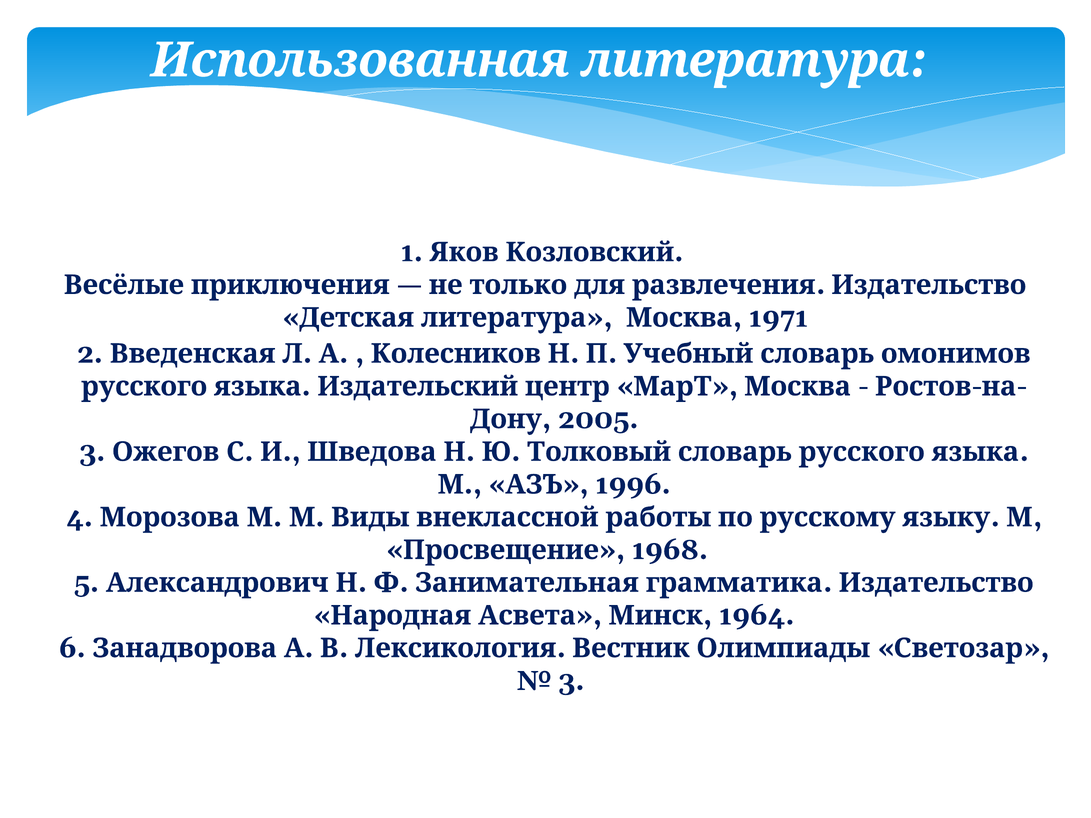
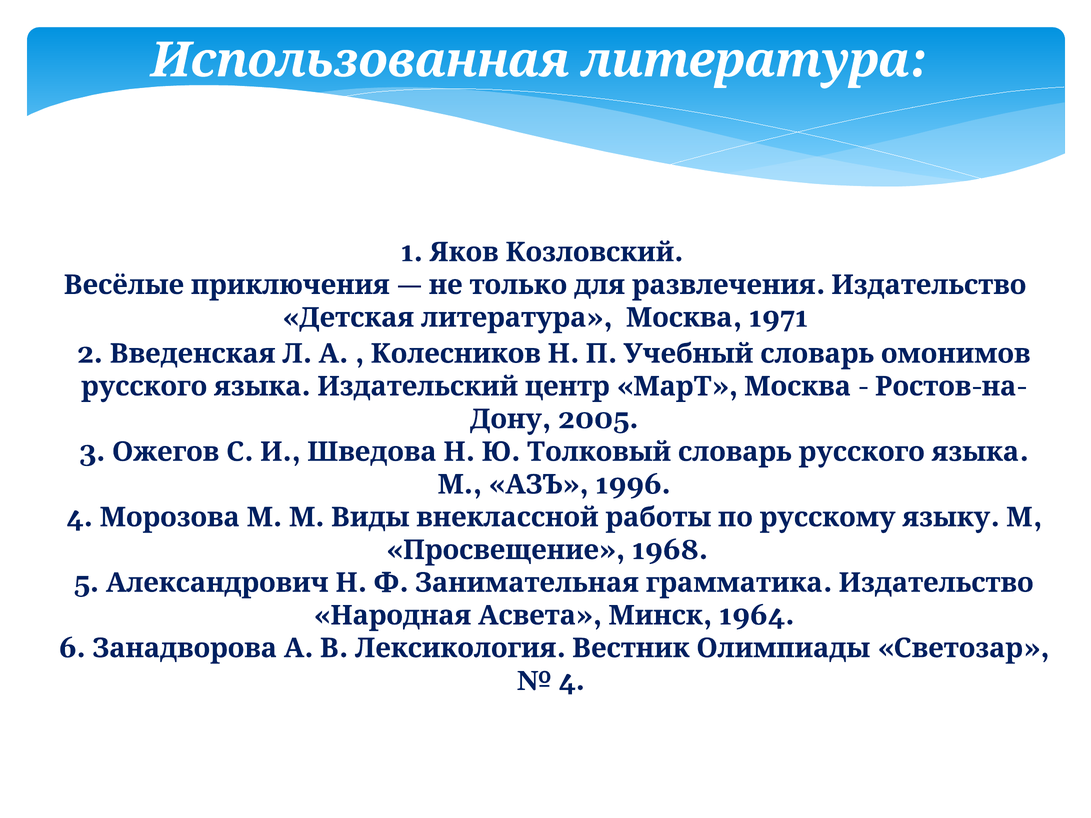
3: 3 -> 4 (572, 681)
